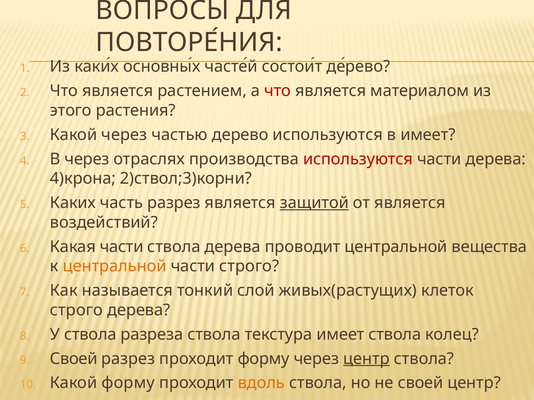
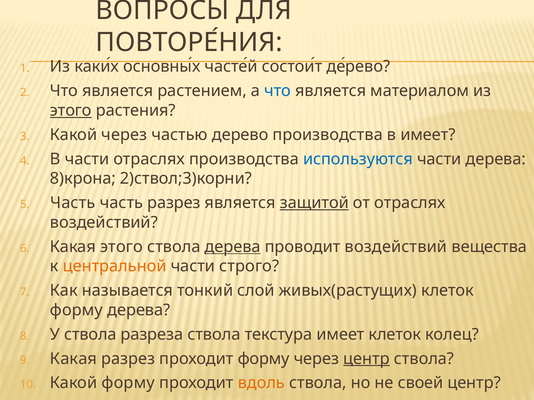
что colour: red -> blue (278, 91)
этого underline: none -> present (71, 111)
дерево используются: используются -> производства (328, 135)
В через: через -> части (87, 159)
используются colour: red -> blue (358, 159)
4)крона: 4)крона -> 8)крона (83, 179)
Каких: Каких -> Часть (73, 203)
от является: является -> отраслях (410, 203)
Какая части: части -> этого (121, 247)
дерева underline: none -> present (233, 247)
проводит центральной: центральной -> воздействий (396, 247)
строго: строго -> форму (76, 310)
имеет ствола: ствола -> клеток (395, 335)
Своей: Своей -> Какая (73, 359)
